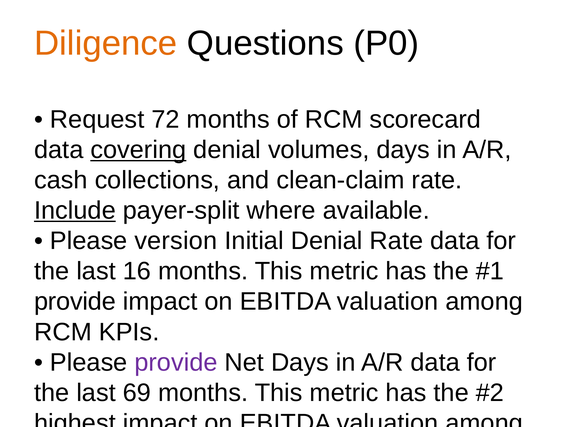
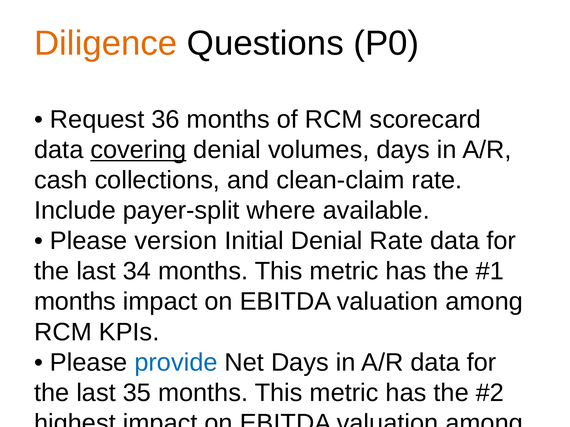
Request 72: 72 -> 36 (165, 120)
Include underline: present -> none (75, 211)
16: 16 -> 34 (137, 272)
provide: provide -> months (75, 302)
provide colour: purple -> blue (176, 363)
69: 69 -> 35 (137, 393)
